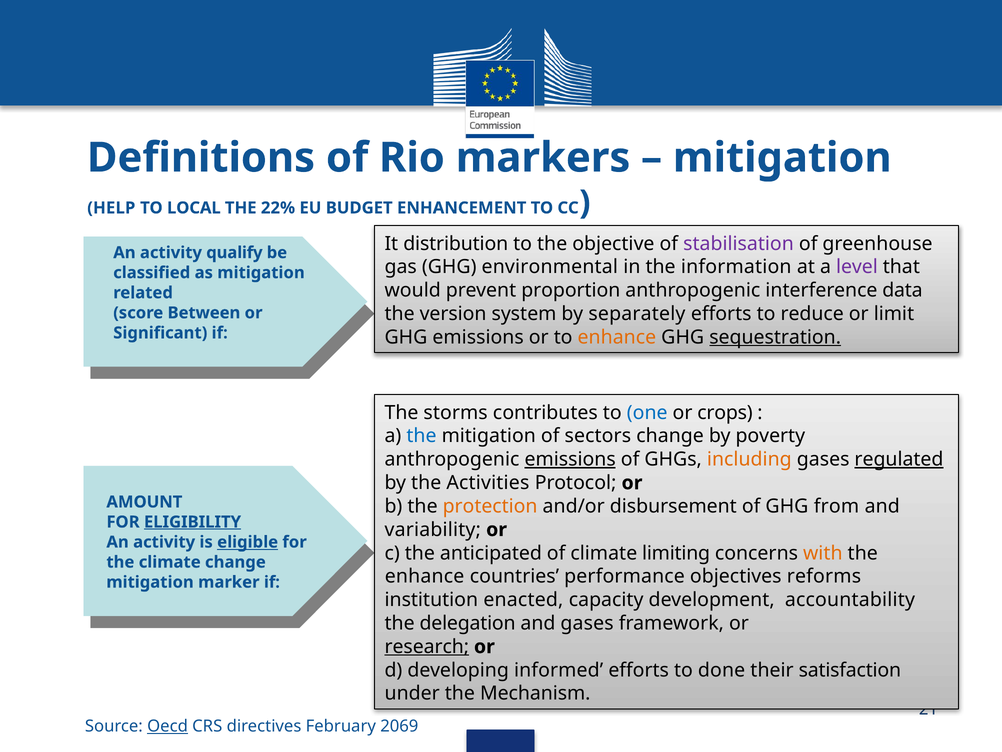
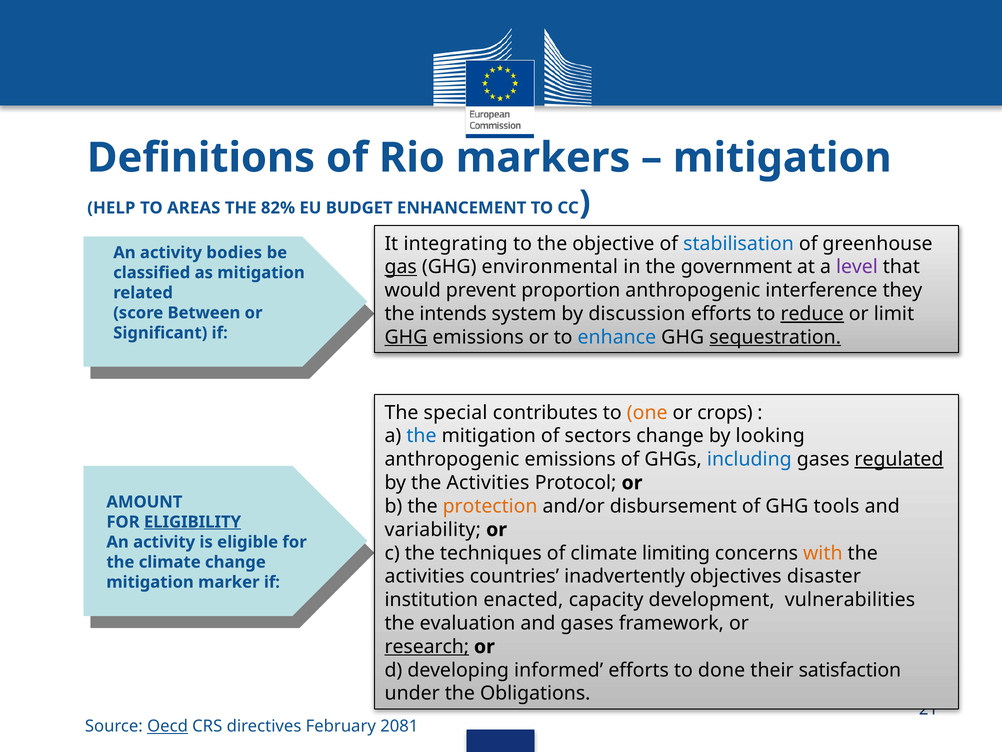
LOCAL: LOCAL -> AREAS (194, 208)
22%: 22% -> 82% (278, 208)
distribution: distribution -> integrating (456, 243)
stabilisation colour: purple -> blue (739, 243)
qualify: qualify -> bodies (234, 252)
gas underline: none -> present (401, 267)
information: information -> government (736, 267)
data: data -> they (902, 290)
version: version -> intends (453, 314)
separately: separately -> discussion (637, 314)
reduce underline: none -> present (812, 314)
GHG underline: none -> present (406, 337)
enhance colour: orange -> blue (617, 337)
storms: storms -> special (456, 412)
one colour: blue -> orange (647, 412)
poverty: poverty -> looking (770, 436)
emissions underline: present -> none (570, 459)
including colour: orange -> blue (749, 459)
from: from -> tools (836, 506)
eligible underline: present -> none (248, 542)
anticipated: anticipated -> techniques (491, 553)
enhance: enhance -> activities (425, 576)
performance: performance -> inadvertently (625, 576)
reforms: reforms -> disaster (824, 576)
accountability: accountability -> vulnerabilities (850, 600)
delegation: delegation -> evaluation (467, 623)
Mechanism: Mechanism -> Obligations (535, 693)
2069: 2069 -> 2081 (399, 726)
